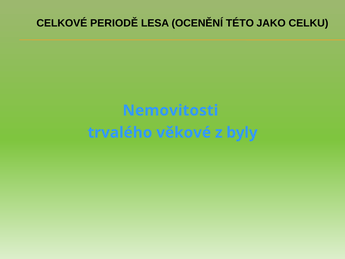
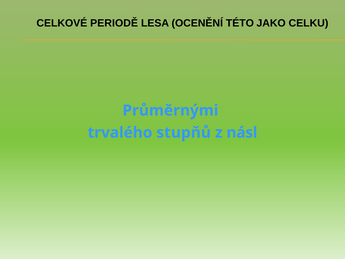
Nemovitosti: Nemovitosti -> Průměrnými (170, 110)
věkové: věkové -> stupňů (184, 132)
byly: byly -> násl (242, 132)
